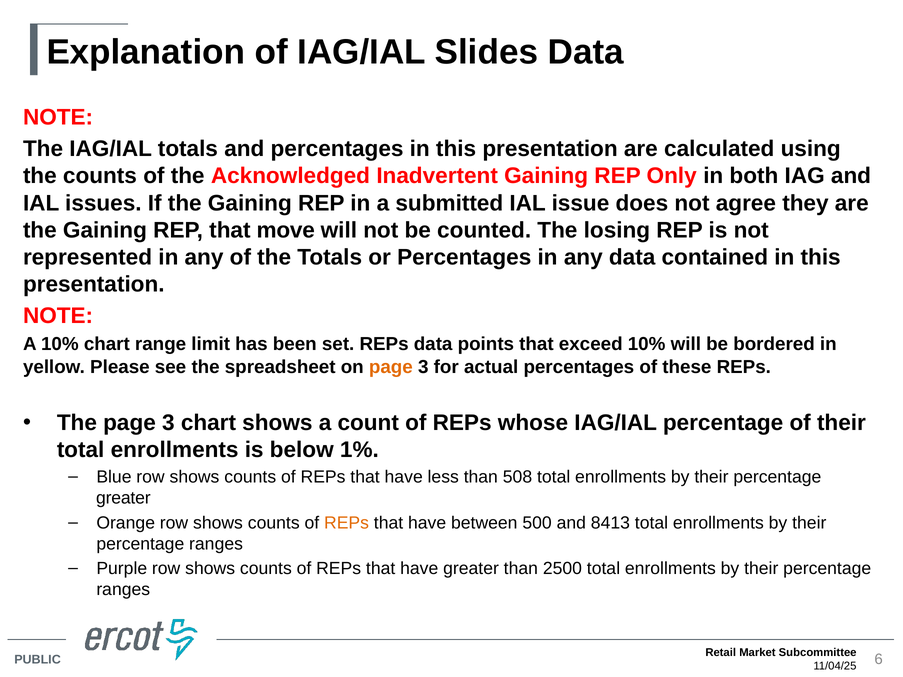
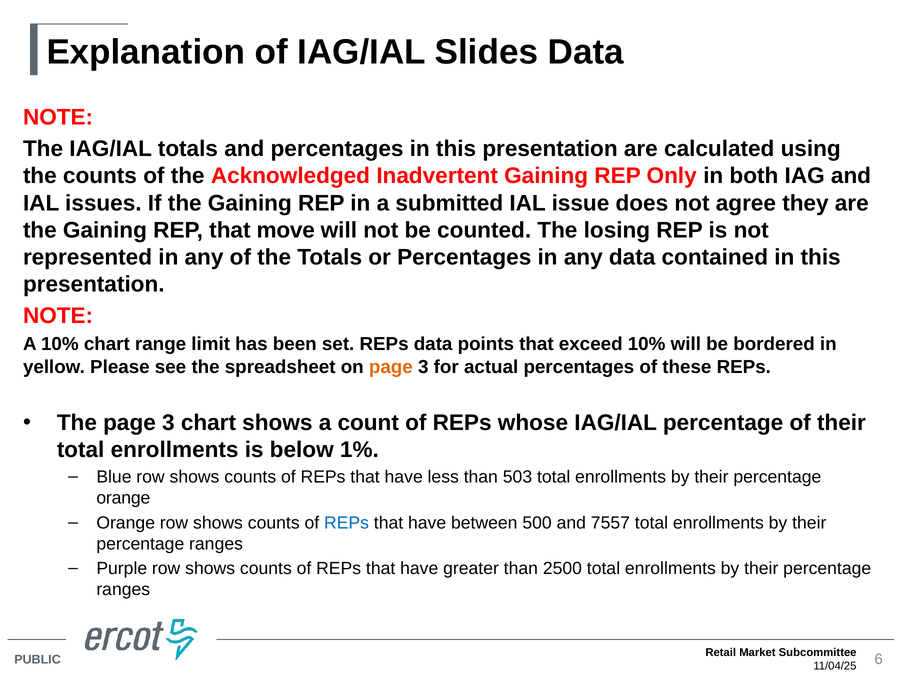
508: 508 -> 503 (517, 477)
greater: greater -> orange (123, 498)
REPs colour: orange -> blue (347, 523)
8413: 8413 -> 7557 (610, 523)
